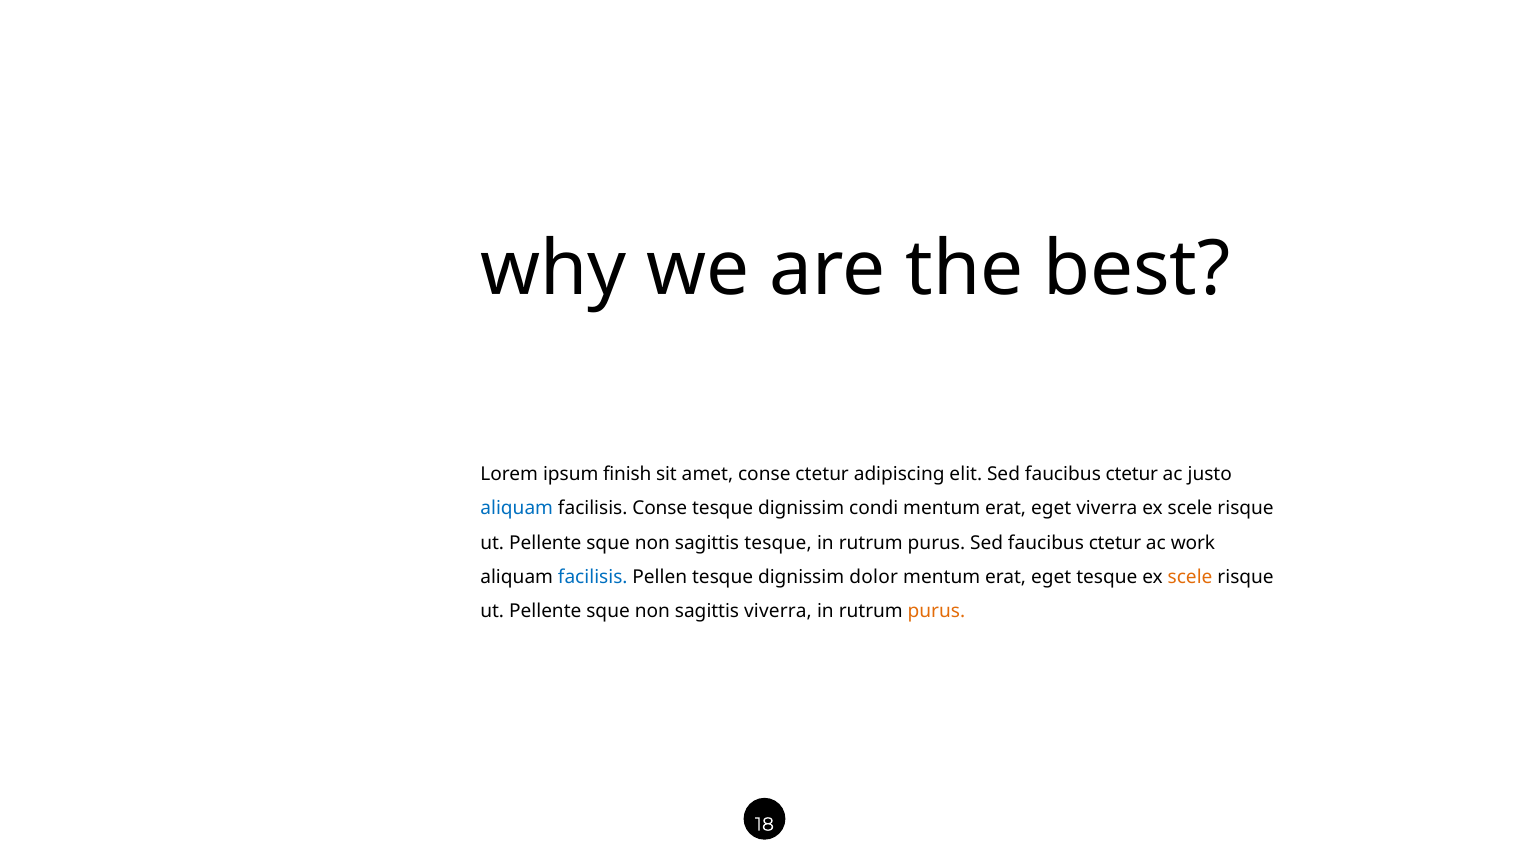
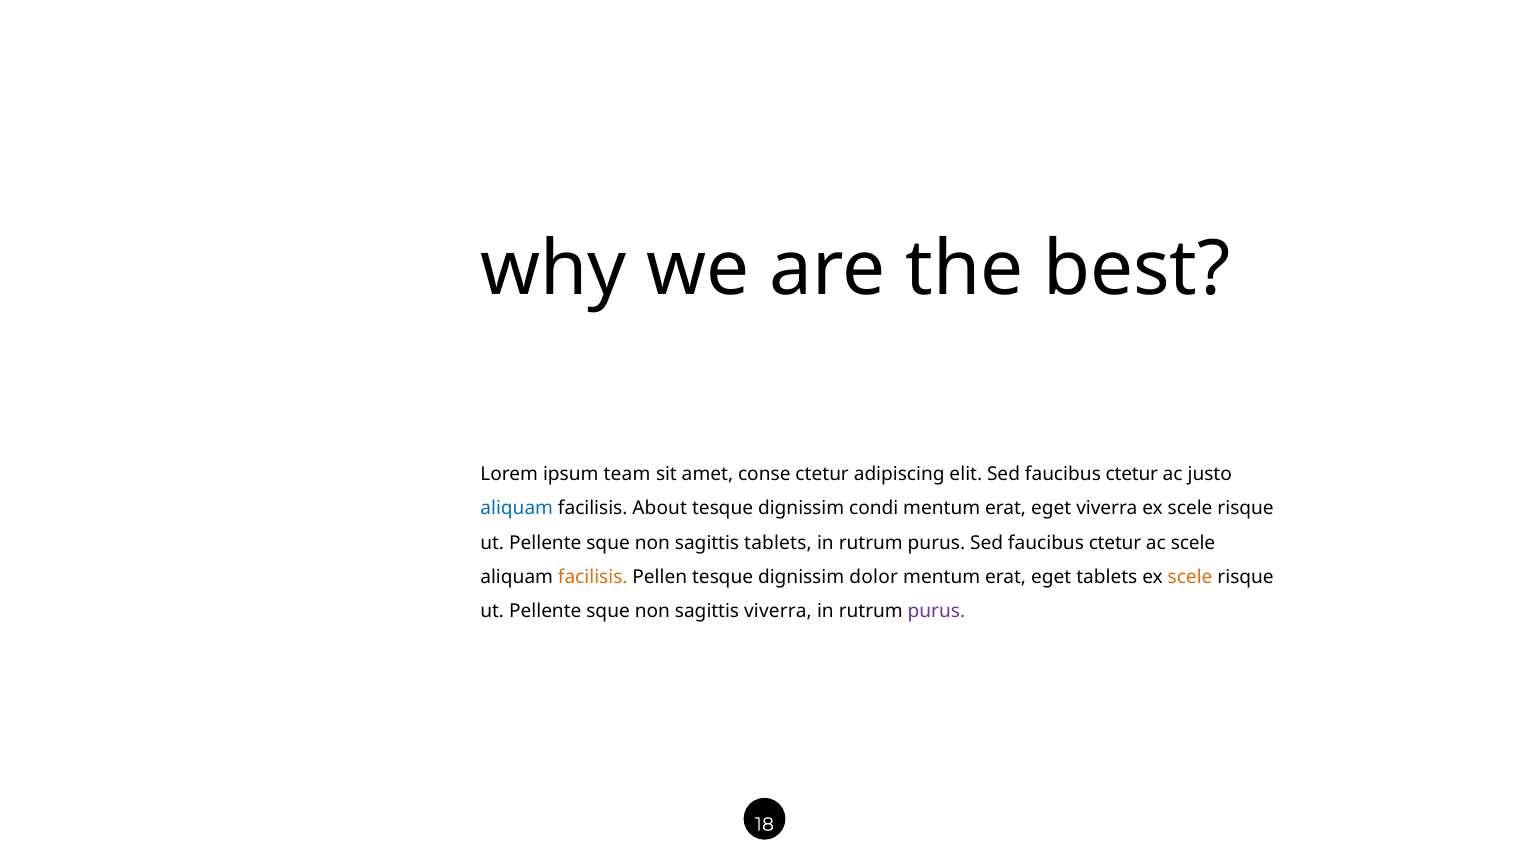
finish: finish -> team (627, 474)
facilisis Conse: Conse -> About (660, 508)
sagittis tesque: tesque -> tablets (778, 543)
ac work: work -> scele (1193, 543)
facilisis colour: blue -> orange (593, 577)
eget tesque: tesque -> tablets (1107, 577)
purus colour: orange -> purple (936, 612)
